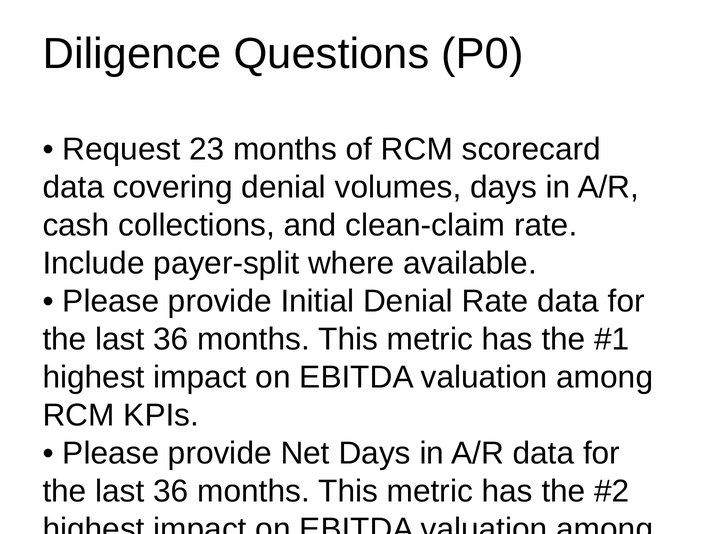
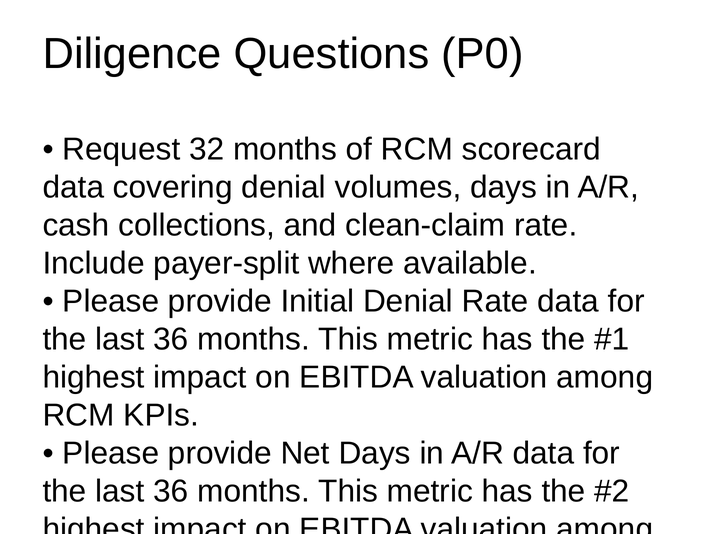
23: 23 -> 32 (207, 149)
